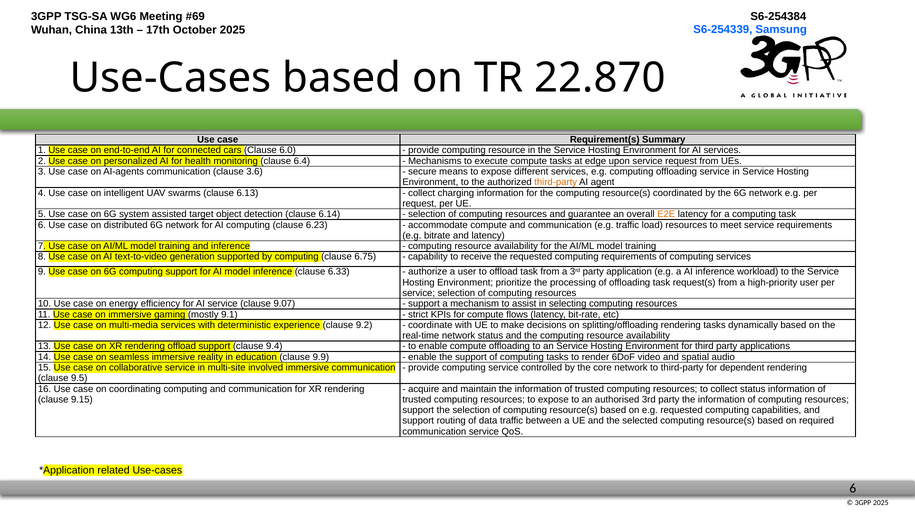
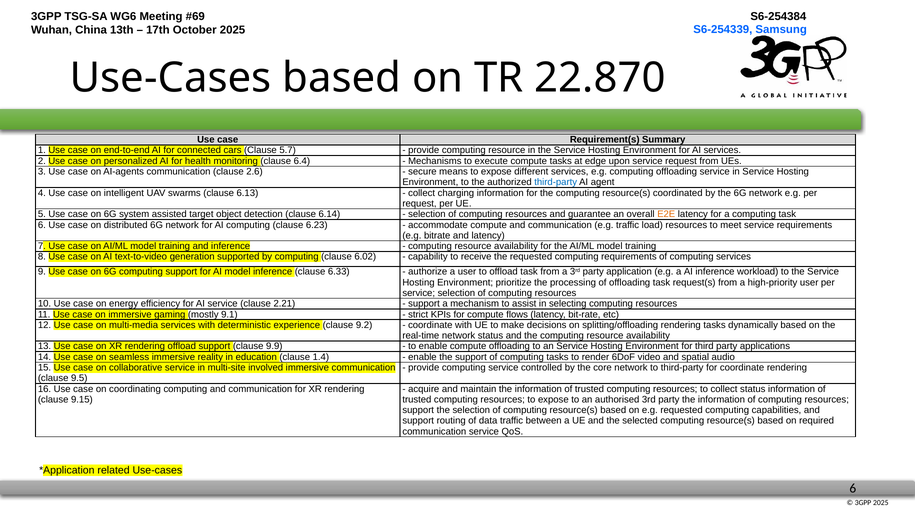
6.0: 6.0 -> 5.7 (288, 151)
3.6: 3.6 -> 2.6 (255, 172)
third-party colour: orange -> blue (556, 183)
6.75: 6.75 -> 6.02 (365, 257)
9.07: 9.07 -> 2.21 (284, 304)
9.4: 9.4 -> 9.9 (274, 347)
9.9: 9.9 -> 1.4 (321, 357)
for dependent: dependent -> coordinate (742, 368)
